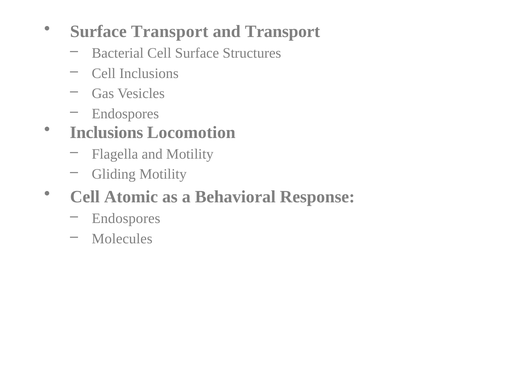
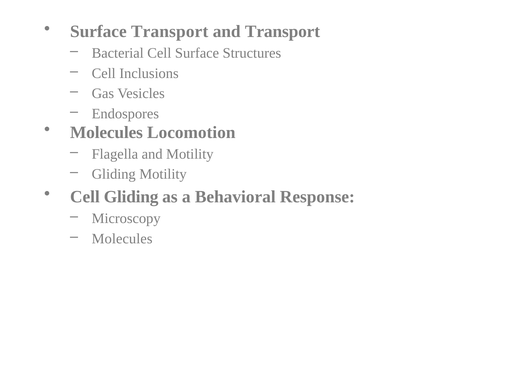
Inclusions: Inclusions -> Molecules (106, 132)
Cell Atomic: Atomic -> Gliding (131, 197)
Endospores: Endospores -> Microscopy (126, 219)
